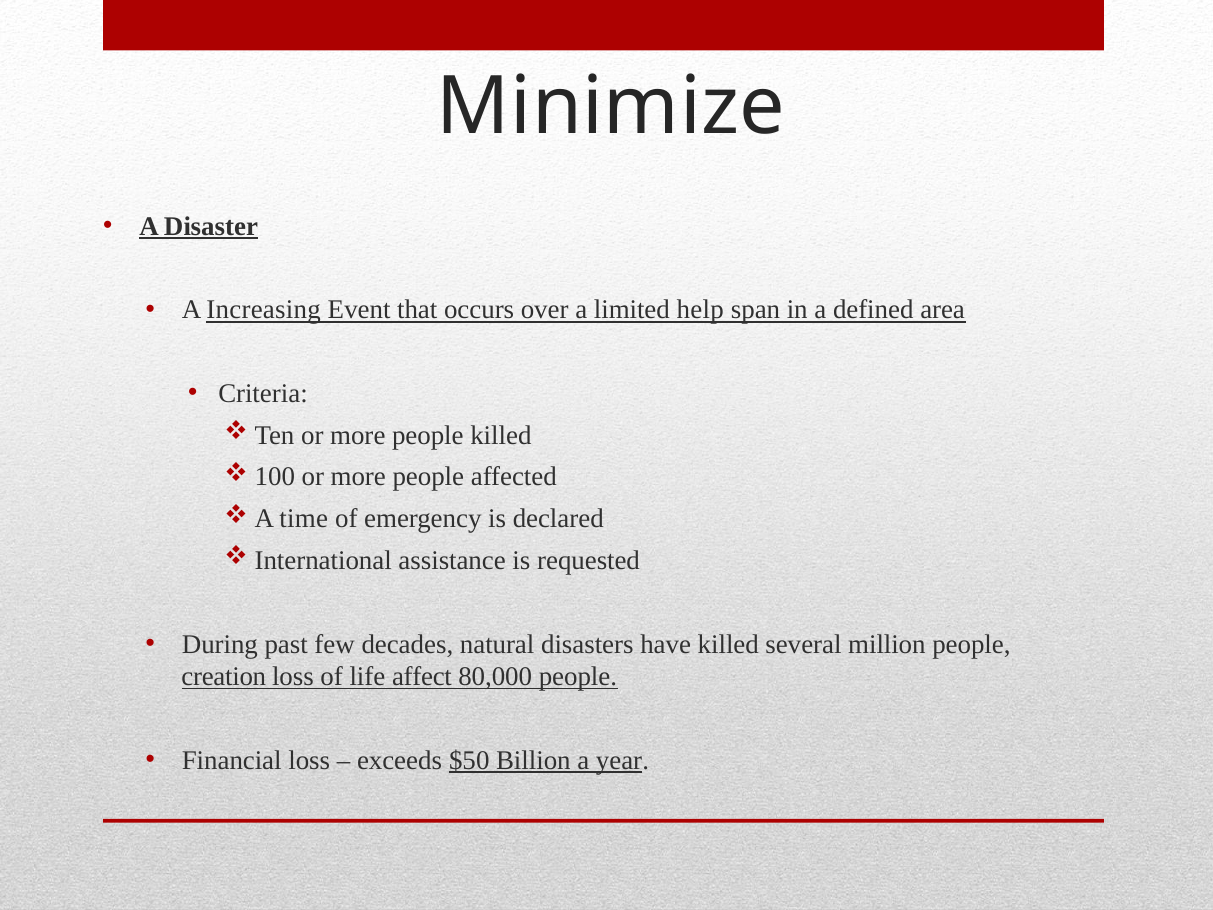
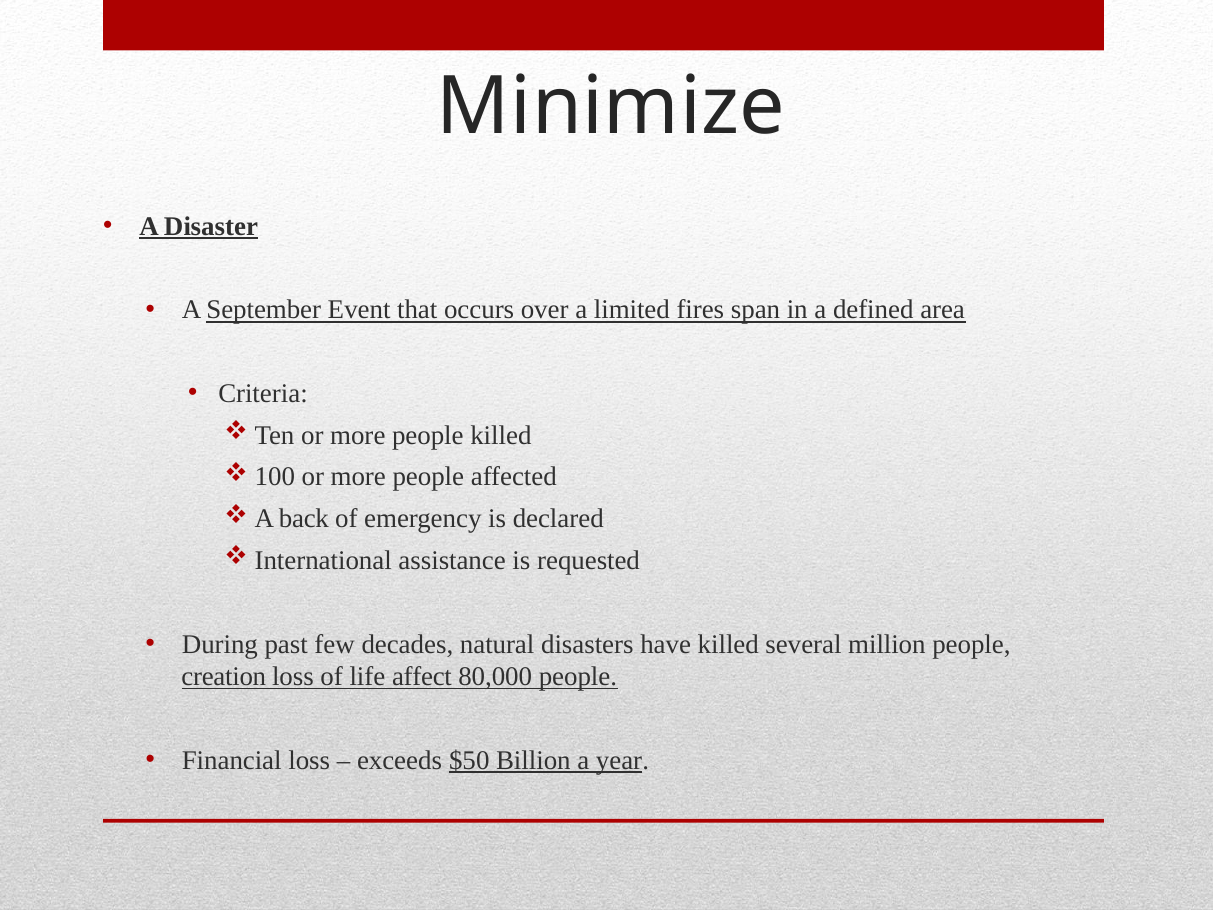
Increasing: Increasing -> September (264, 310)
help: help -> fires (700, 310)
time: time -> back (304, 519)
